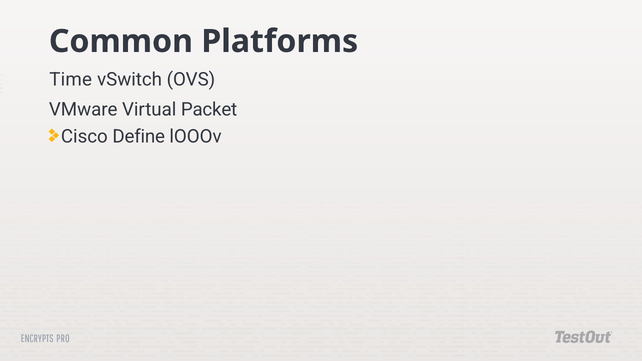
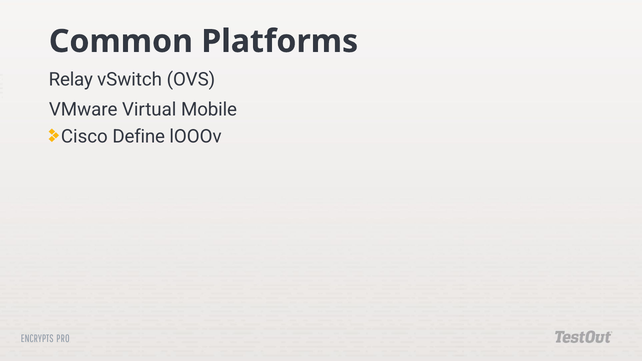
Time: Time -> Relay (71, 80)
Packet: Packet -> Mobile (209, 110)
